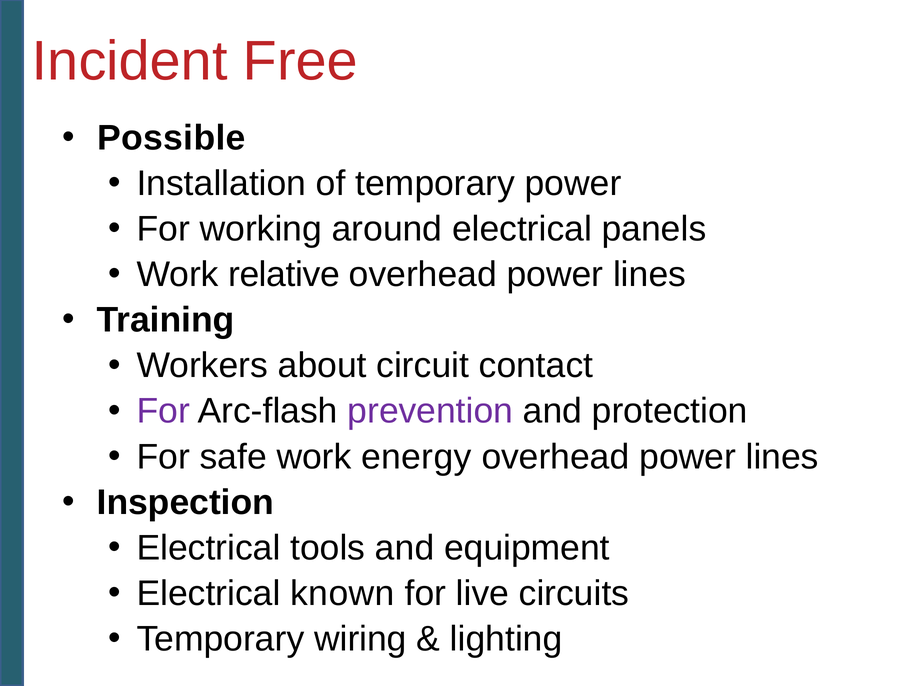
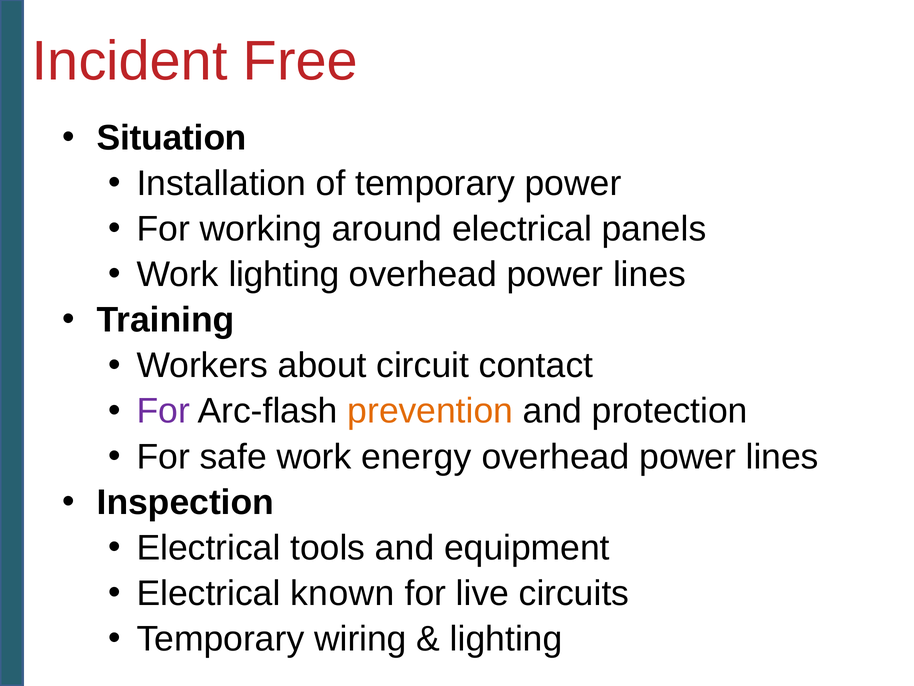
Possible: Possible -> Situation (172, 138)
Work relative: relative -> lighting (284, 274)
prevention colour: purple -> orange (430, 411)
